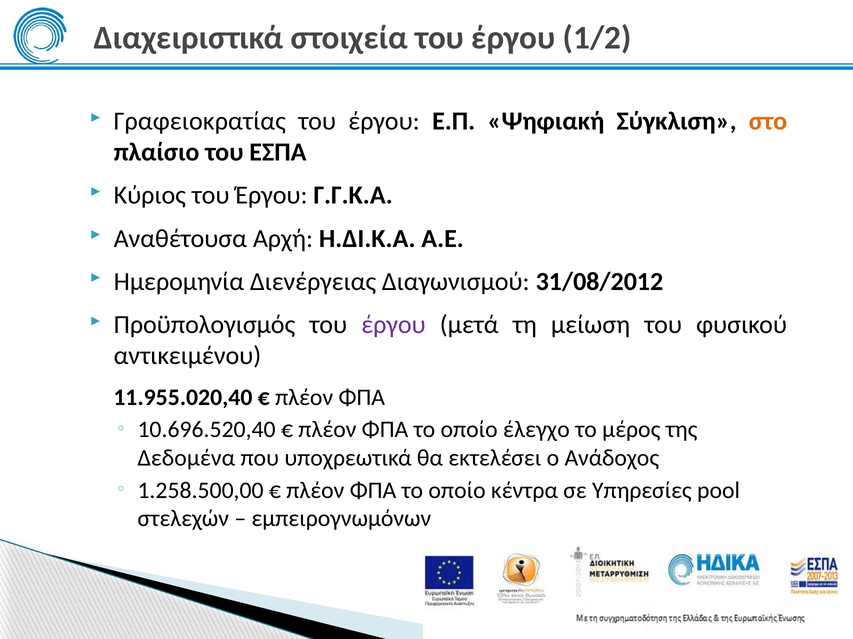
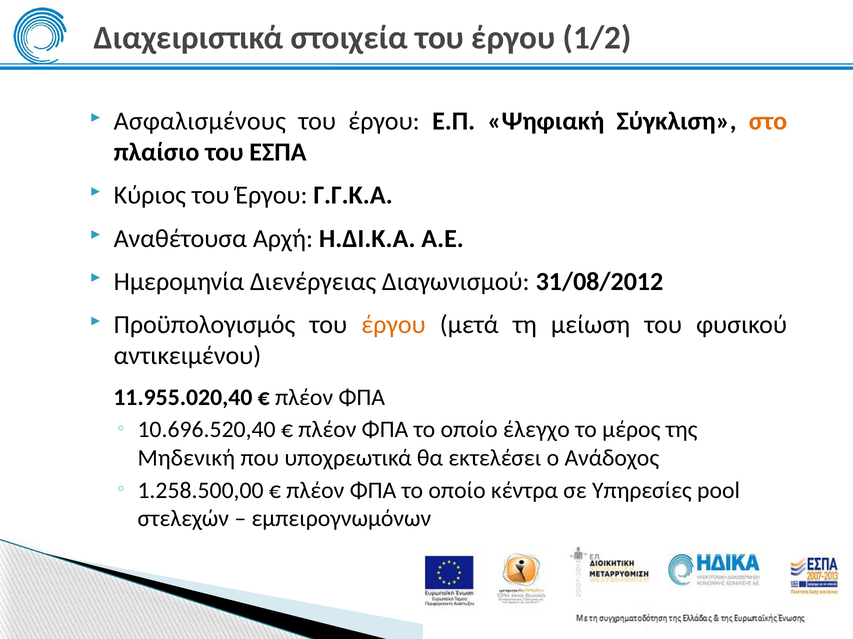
Γραφειοκρατίας: Γραφειοκρατίας -> Ασφαλισμένους (200, 121)
έργου colour: purple -> orange (394, 325)
Δεδομένα: Δεδομένα -> Μηδενική (186, 459)
